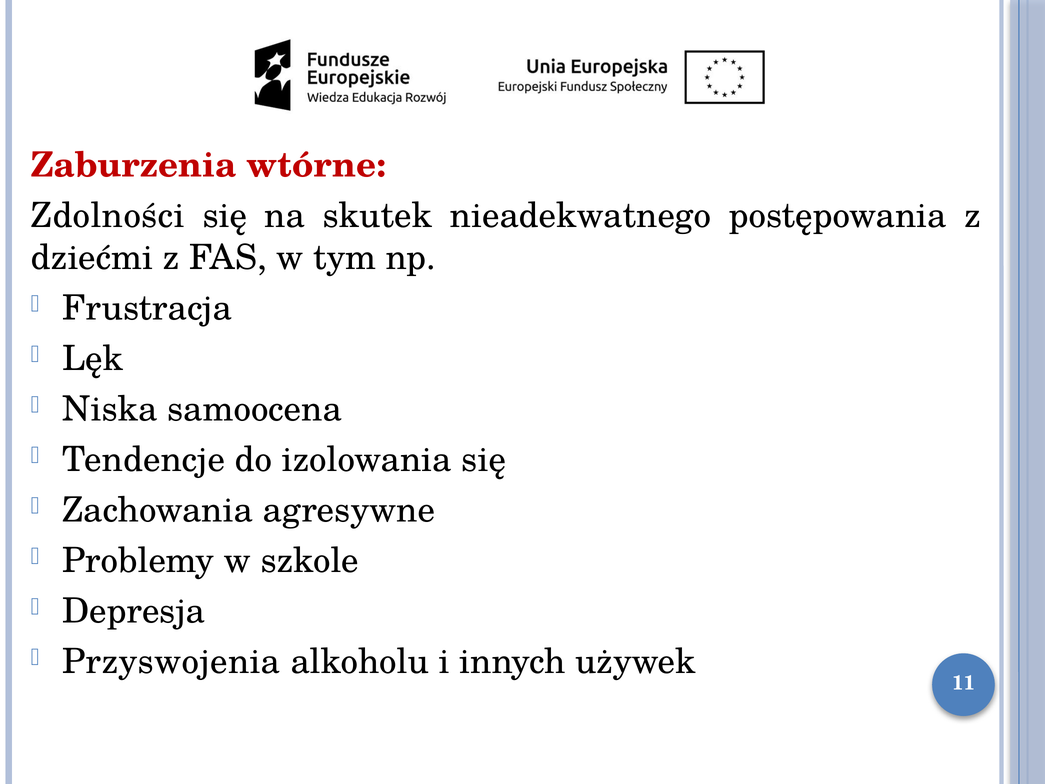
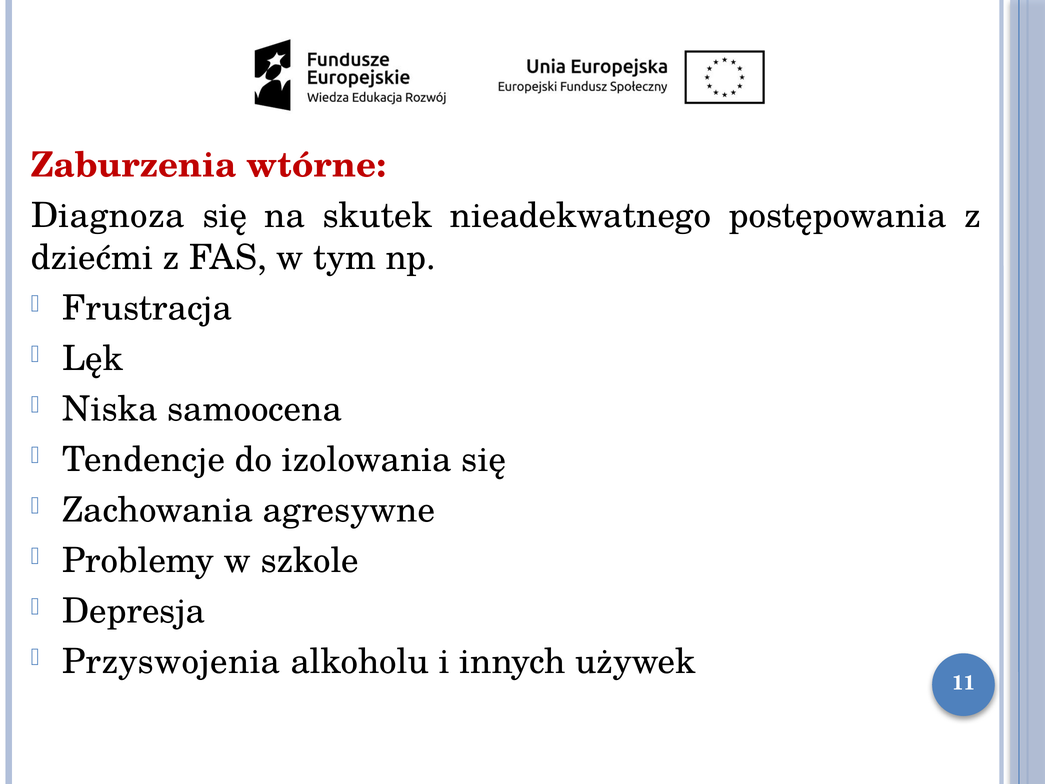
Zdolności: Zdolności -> Diagnoza (108, 216)
